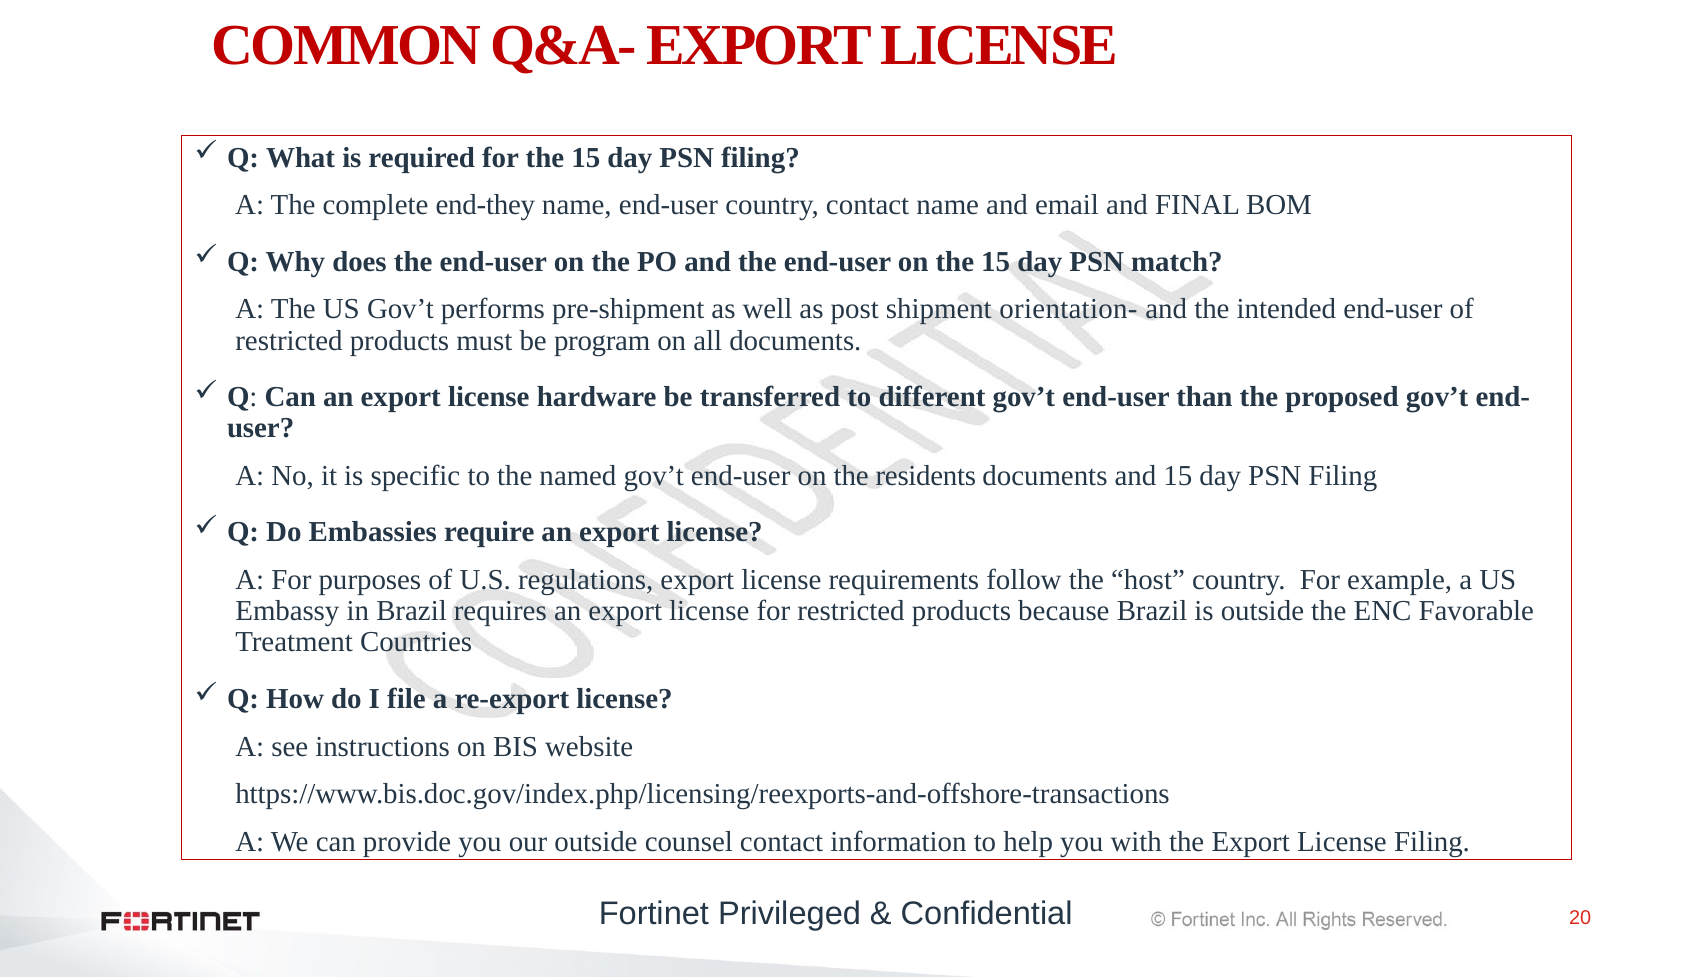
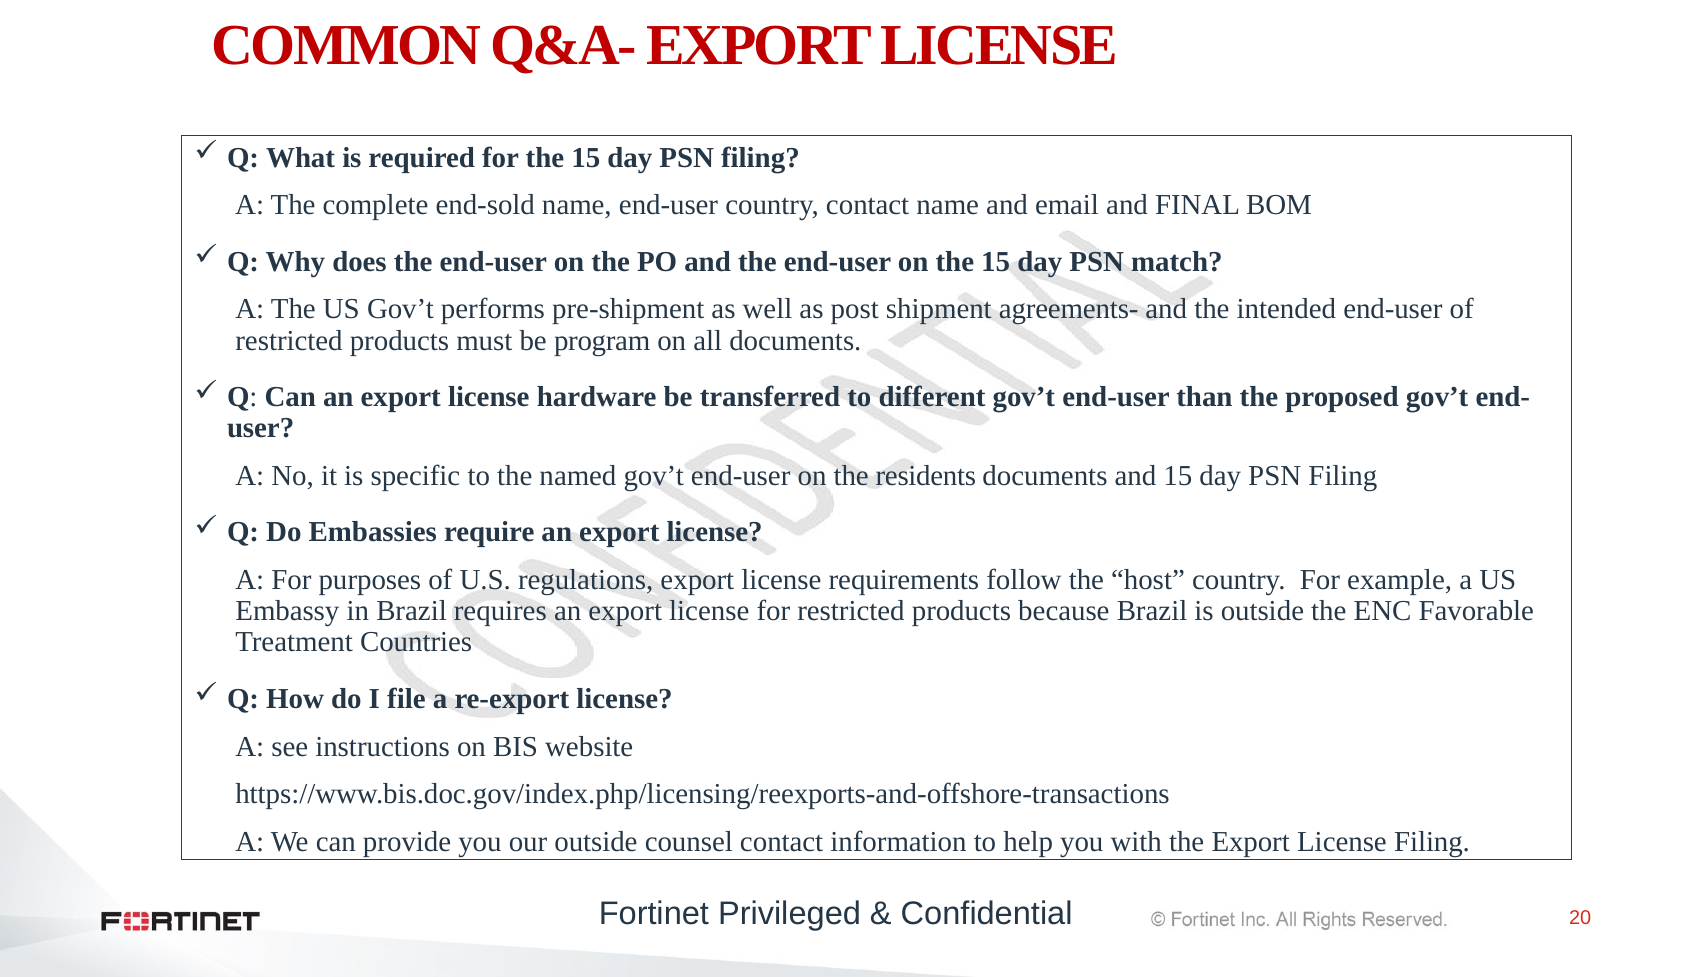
end-they: end-they -> end-sold (485, 205)
orientation-: orientation- -> agreements- (1069, 309)
